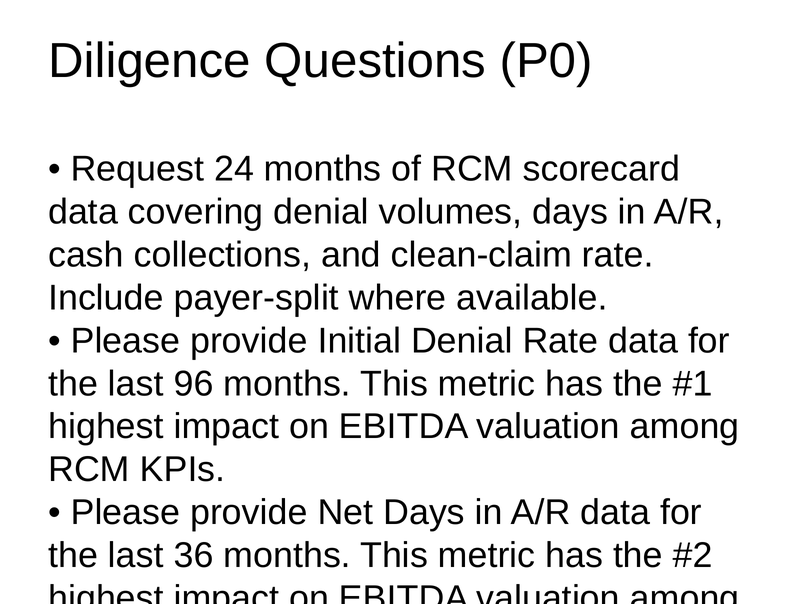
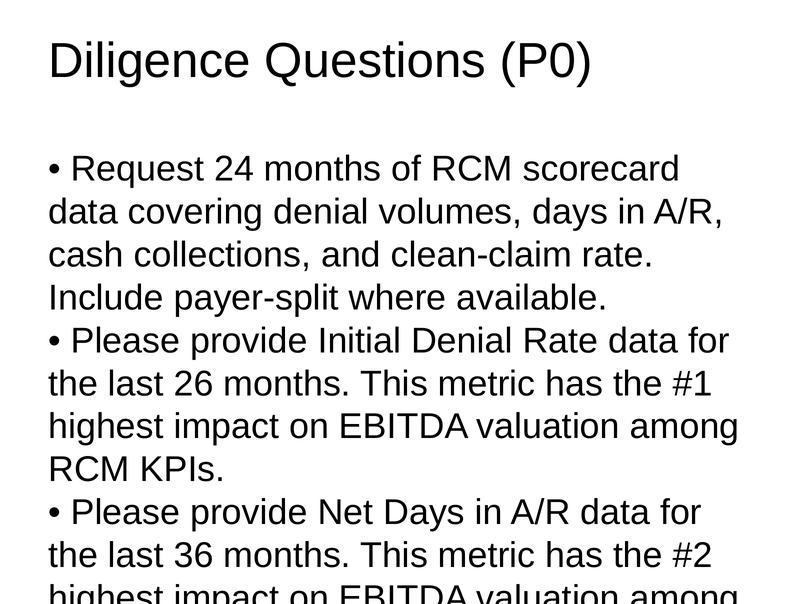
96: 96 -> 26 (194, 384)
